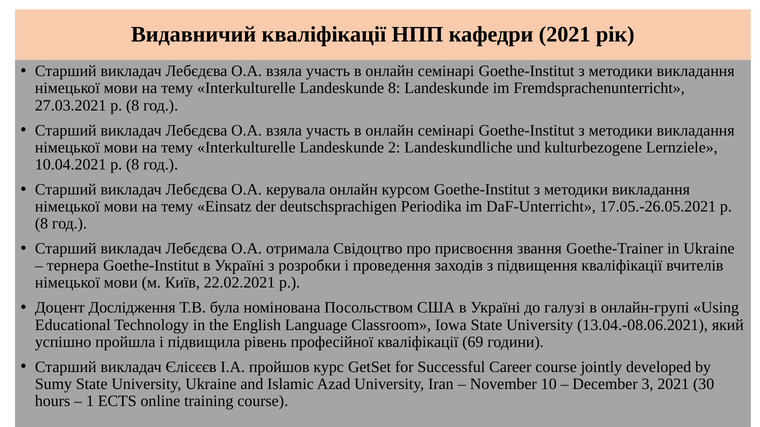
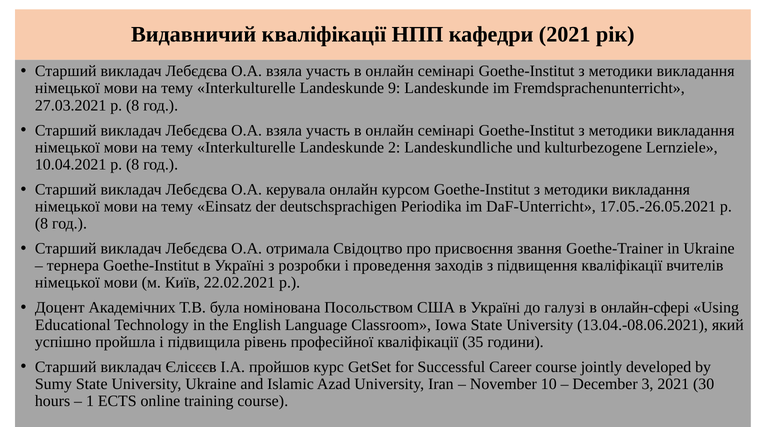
Landeskunde 8: 8 -> 9 (394, 88)
Дослідження: Дослідження -> Академічних (132, 308)
онлайн-групі: онлайн-групі -> онлайн-сфері (645, 308)
69: 69 -> 35 (473, 342)
